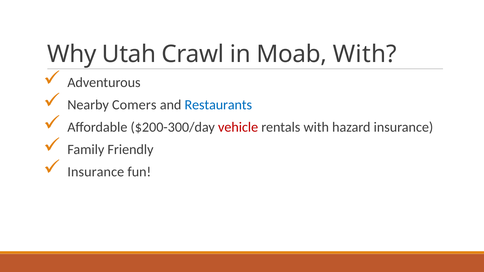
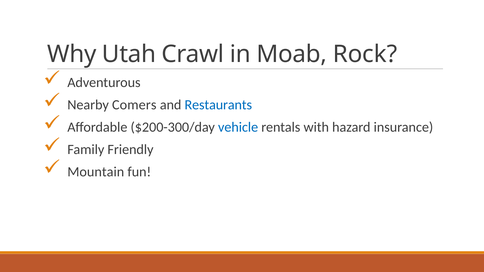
Moab With: With -> Rock (365, 54)
vehicle colour: red -> blue (238, 127)
Insurance: Insurance -> Mountain (96, 172)
